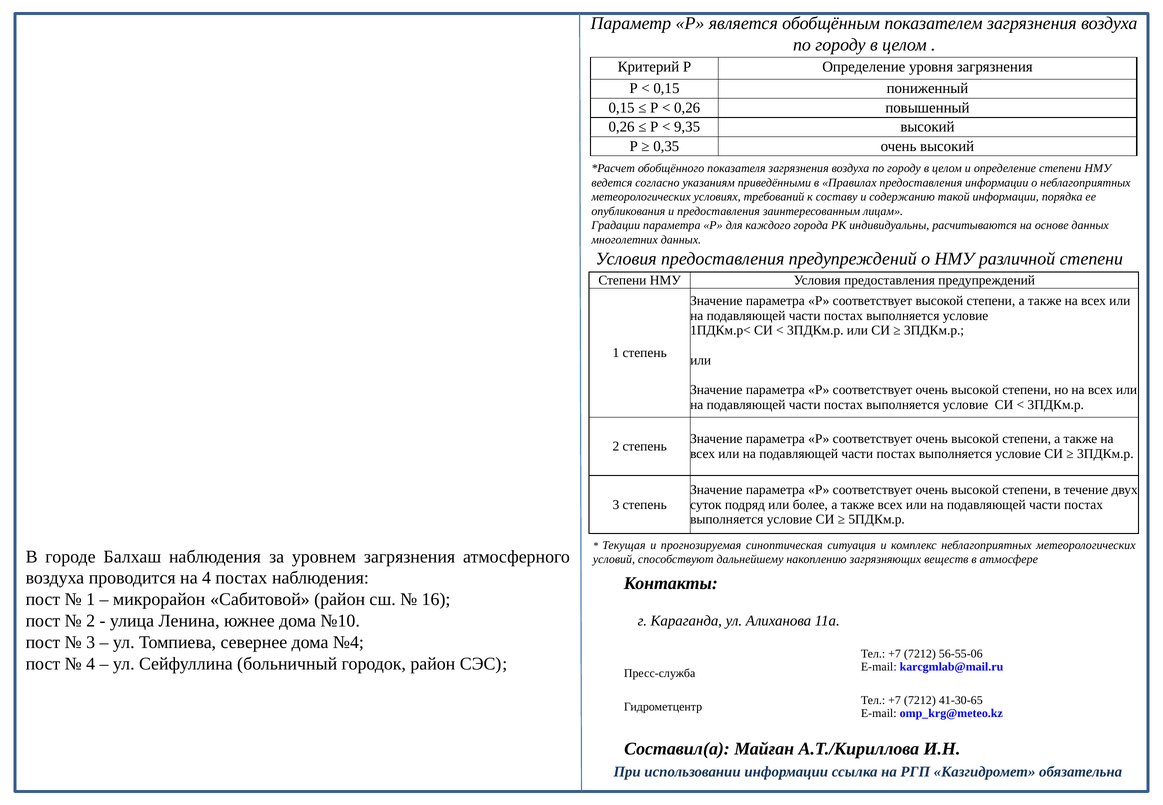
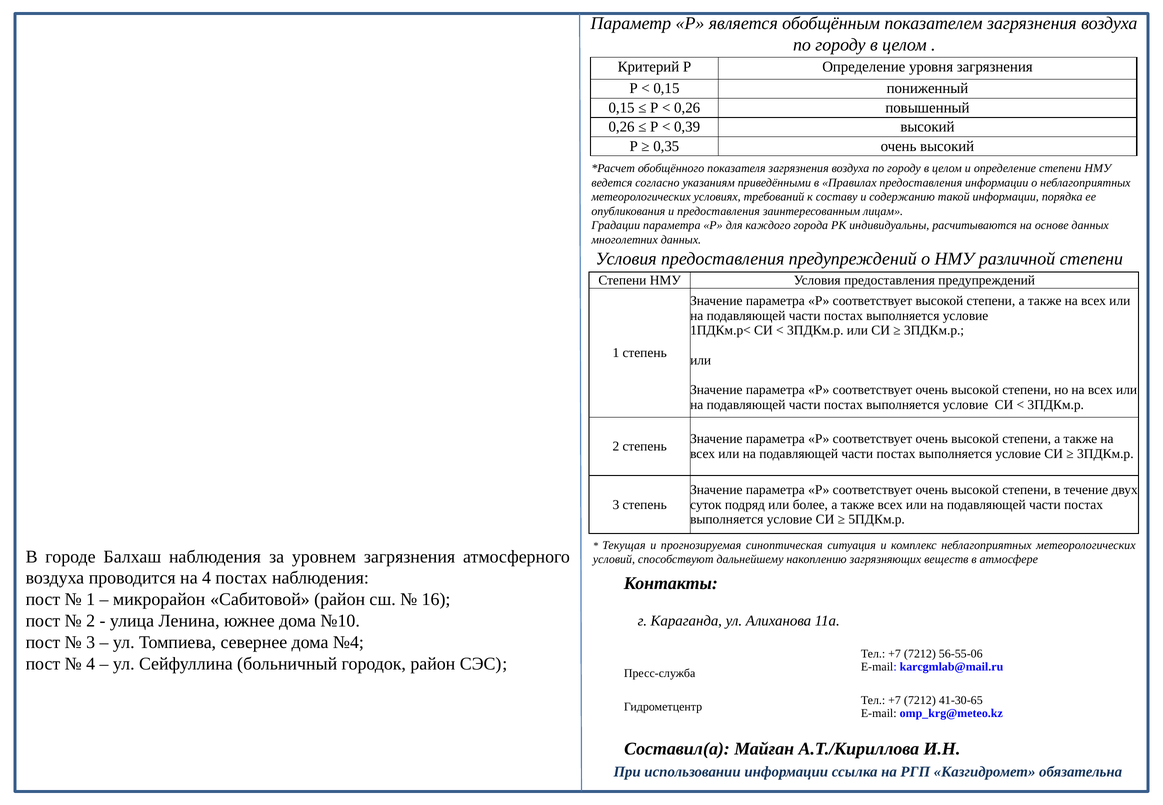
9,35: 9,35 -> 0,39 (687, 127)
